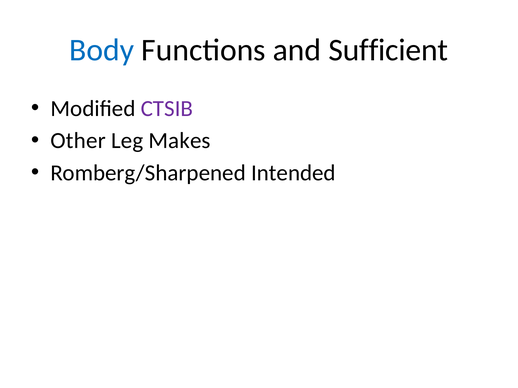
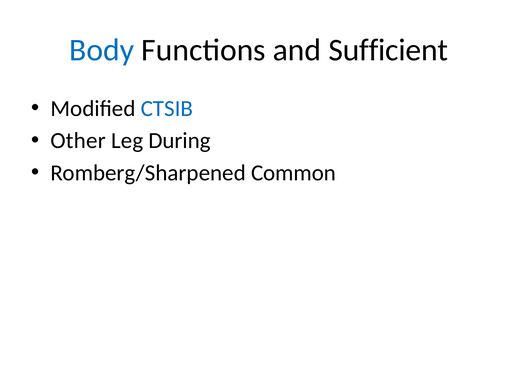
CTSIB colour: purple -> blue (167, 109)
Makes: Makes -> During (180, 141)
Intended: Intended -> Common (293, 173)
